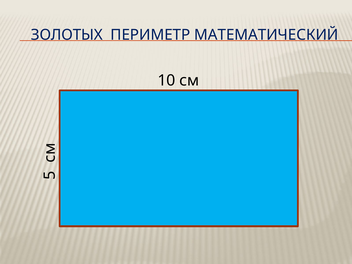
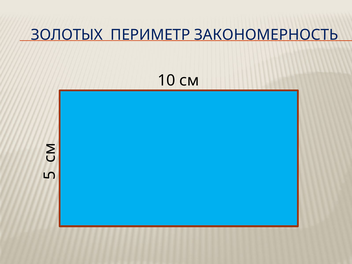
МАТЕМАТИЧЕСКИЙ: МАТЕМАТИЧЕСКИЙ -> ЗАКОНОМЕРНОСТЬ (266, 35)
